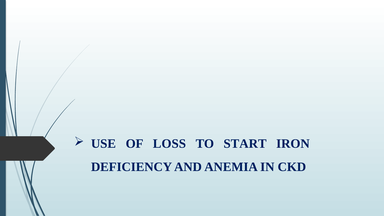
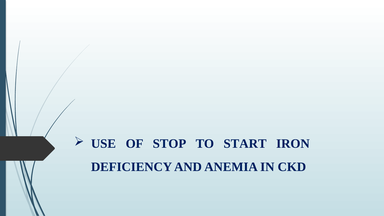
LOSS: LOSS -> STOP (169, 144)
